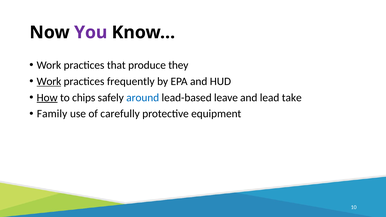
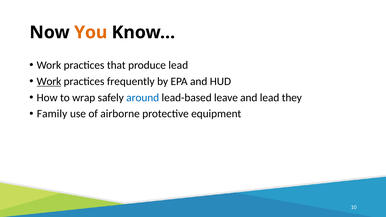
You colour: purple -> orange (91, 32)
produce they: they -> lead (178, 65)
How underline: present -> none (47, 98)
chips: chips -> wrap (84, 98)
take: take -> they (292, 98)
carefully: carefully -> airborne (120, 114)
